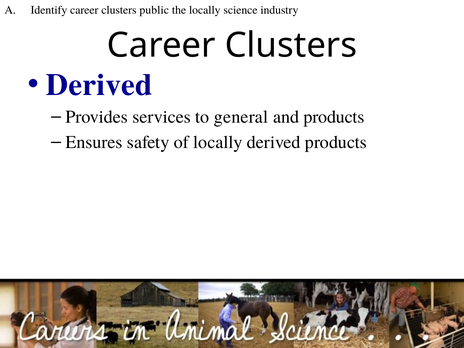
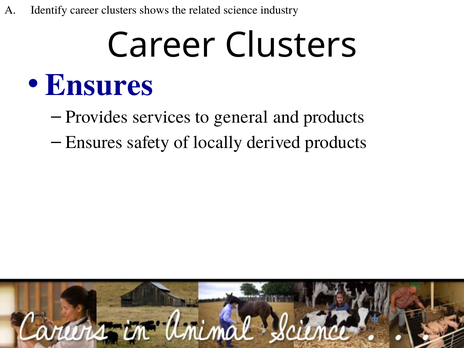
public: public -> shows (154, 10)
the locally: locally -> related (205, 10)
Derived: Derived -> Ensures (99, 85)
